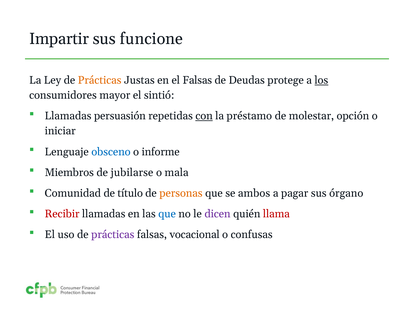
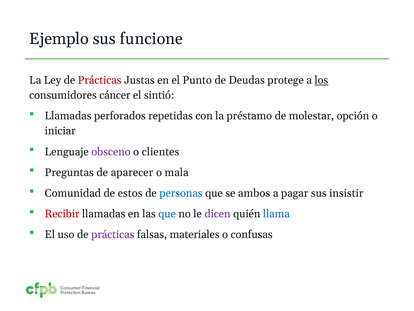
Impartir: Impartir -> Ejemplo (59, 39)
Prácticas colour: orange -> red (100, 80)
el Falsas: Falsas -> Punto (197, 80)
mayor: mayor -> cáncer (115, 95)
persuasión: persuasión -> perforados (120, 116)
con underline: present -> none (204, 116)
obsceno colour: blue -> purple (111, 152)
informe: informe -> clientes (161, 152)
Miembros: Miembros -> Preguntas (69, 172)
jubilarse: jubilarse -> aparecer (132, 172)
título: título -> estos (130, 193)
personas colour: orange -> blue (181, 193)
órgano: órgano -> insistir (346, 193)
llama colour: red -> blue (276, 214)
vocacional: vocacional -> materiales (195, 234)
